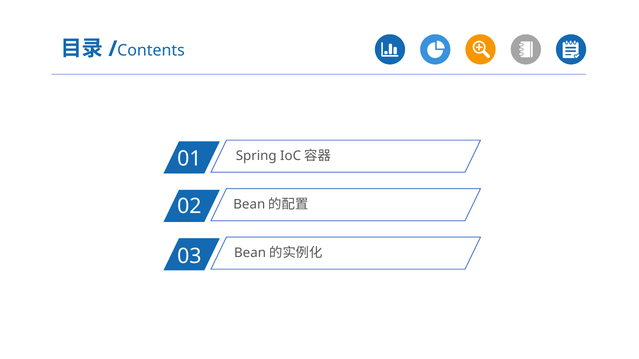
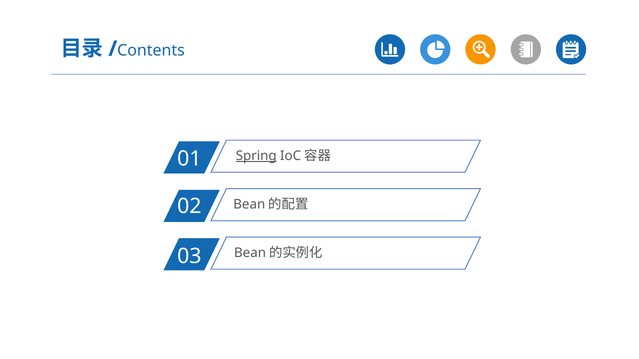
Spring underline: none -> present (256, 156)
